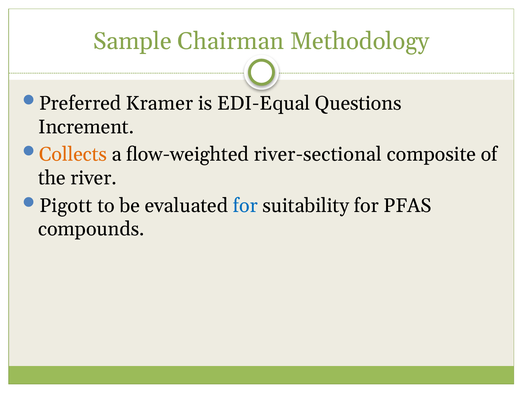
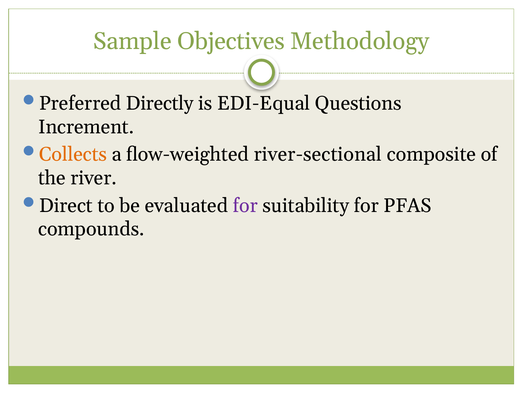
Chairman: Chairman -> Objectives (231, 41)
Kramer: Kramer -> Directly (160, 103)
Pigott: Pigott -> Direct (66, 205)
for colour: blue -> purple (245, 205)
